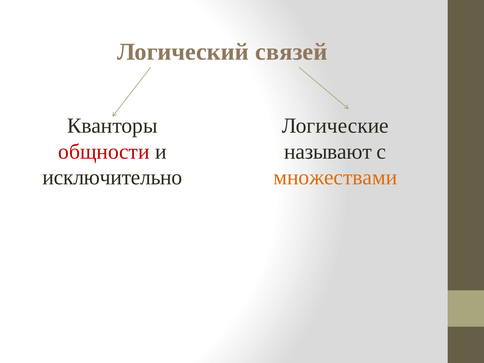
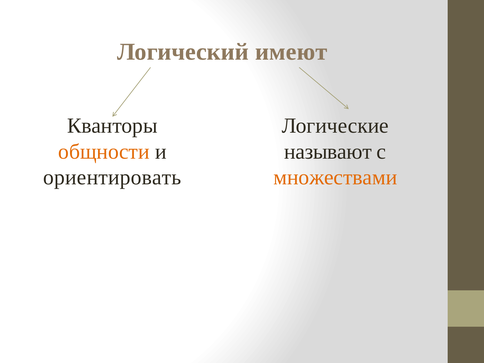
связей: связей -> имеют (291, 52)
общности colour: red -> orange (104, 152)
исключительно: исключительно -> ориентировать (112, 178)
